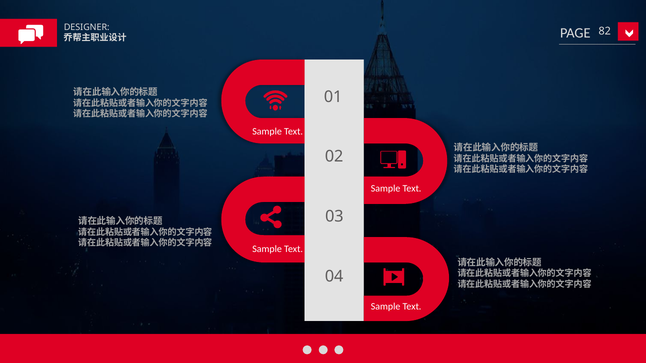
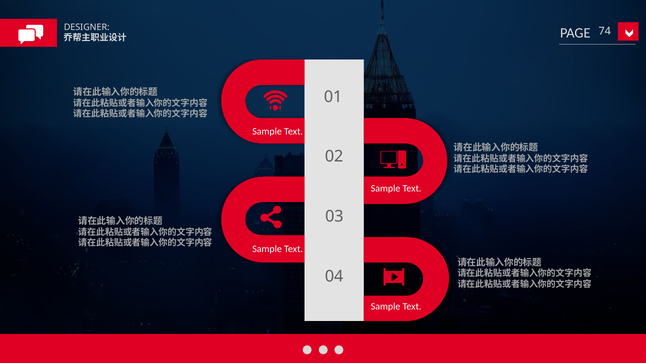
82: 82 -> 74 (605, 31)
